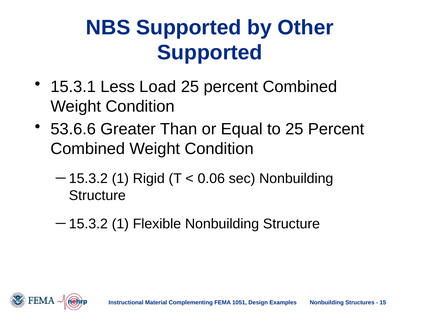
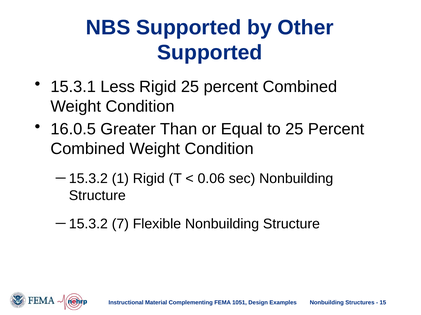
Less Load: Load -> Rigid (158, 87)
53.6.6: 53.6.6 -> 16.0.5 (73, 130)
1: 1 -> 7 (120, 224)
